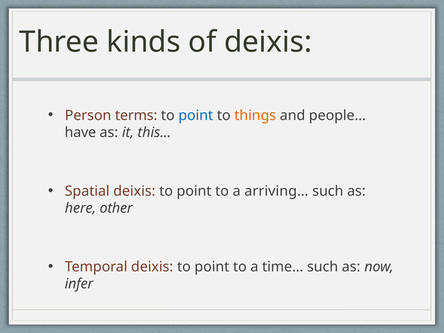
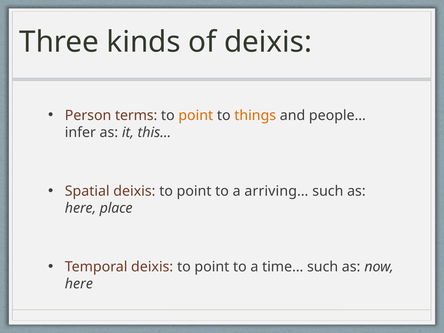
point colour: blue -> orange (196, 115)
have: have -> infer (80, 132)
other: other -> place (116, 208)
infer: infer -> here (79, 284)
